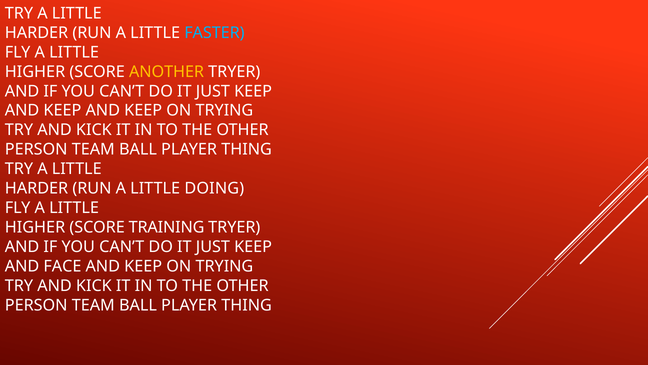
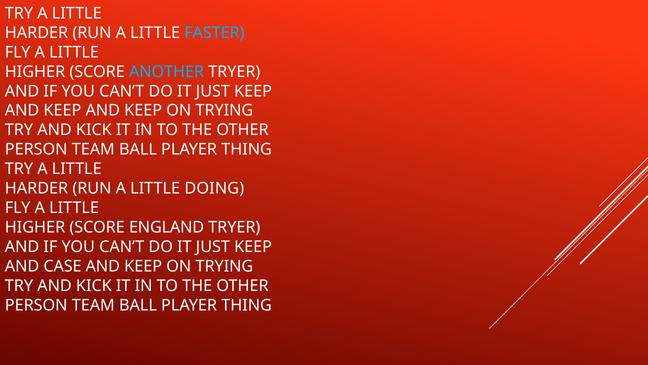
ANOTHER colour: yellow -> light blue (167, 72)
TRAINING: TRAINING -> ENGLAND (167, 227)
FACE: FACE -> CASE (63, 266)
